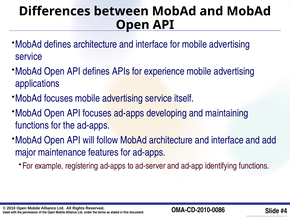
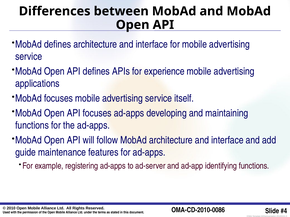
major: major -> guide (26, 153)
